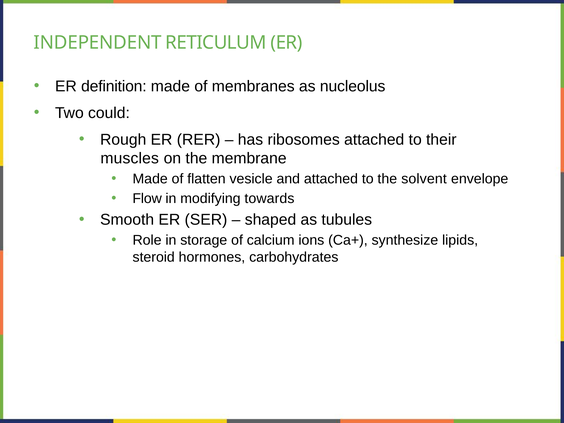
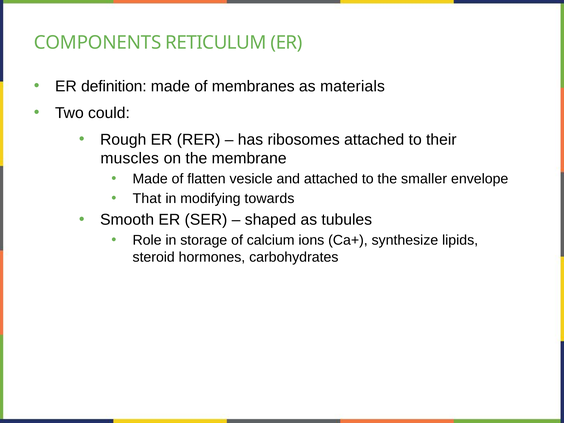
INDEPENDENT: INDEPENDENT -> COMPONENTS (98, 43)
nucleolus: nucleolus -> materials (353, 86)
solvent: solvent -> smaller (424, 179)
Flow: Flow -> That (147, 199)
